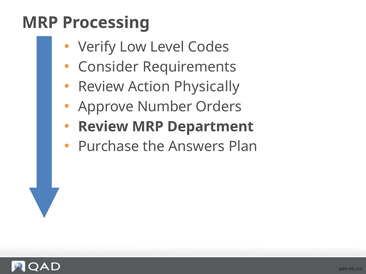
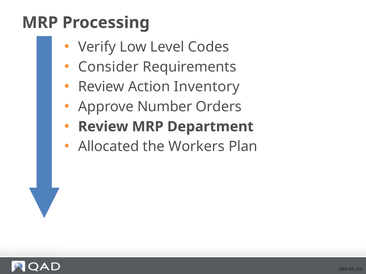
Physically: Physically -> Inventory (207, 87)
Purchase: Purchase -> Allocated (109, 147)
Answers: Answers -> Workers (196, 147)
